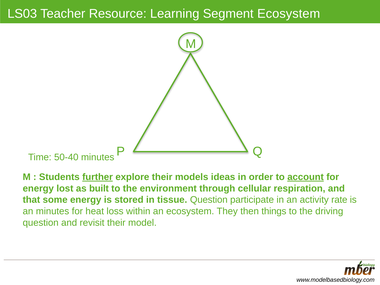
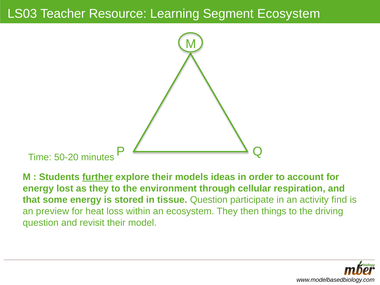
50-40: 50-40 -> 50-20 (66, 157)
account underline: present -> none (306, 177)
as built: built -> they (99, 188)
rate: rate -> find (339, 200)
an minutes: minutes -> preview (52, 211)
